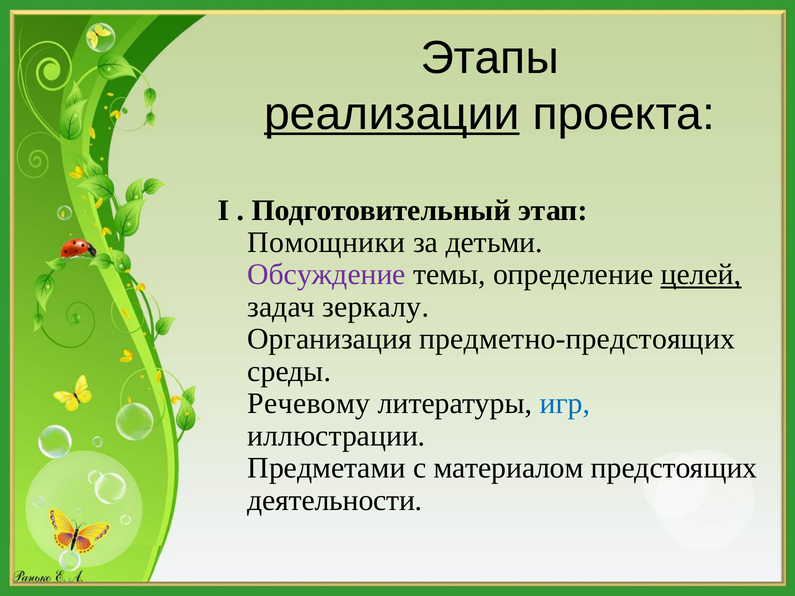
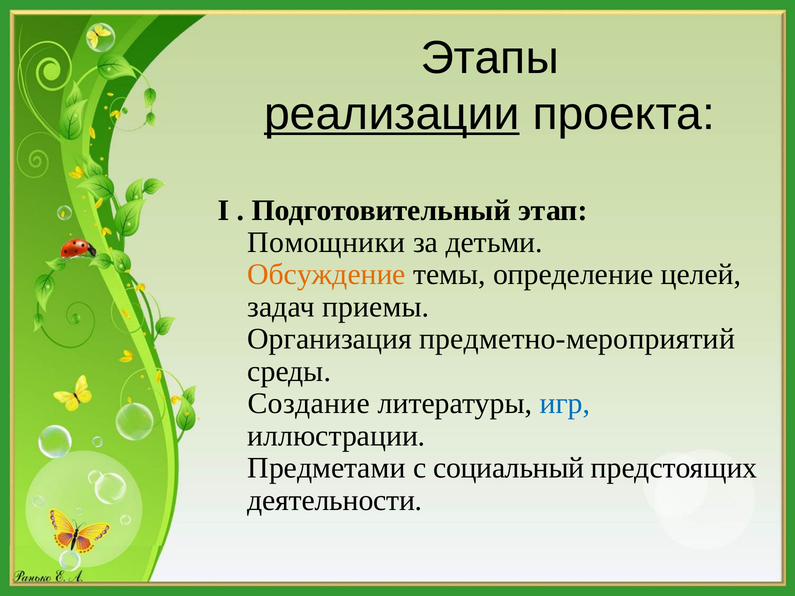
Обсуждение colour: purple -> orange (327, 275)
целей underline: present -> none (701, 275)
зеркалу: зеркалу -> приемы (376, 307)
предметно-предстоящих: предметно-предстоящих -> предметно-мероприятий (577, 339)
Речевому: Речевому -> Создание (309, 404)
материалом: материалом -> социальный (509, 468)
